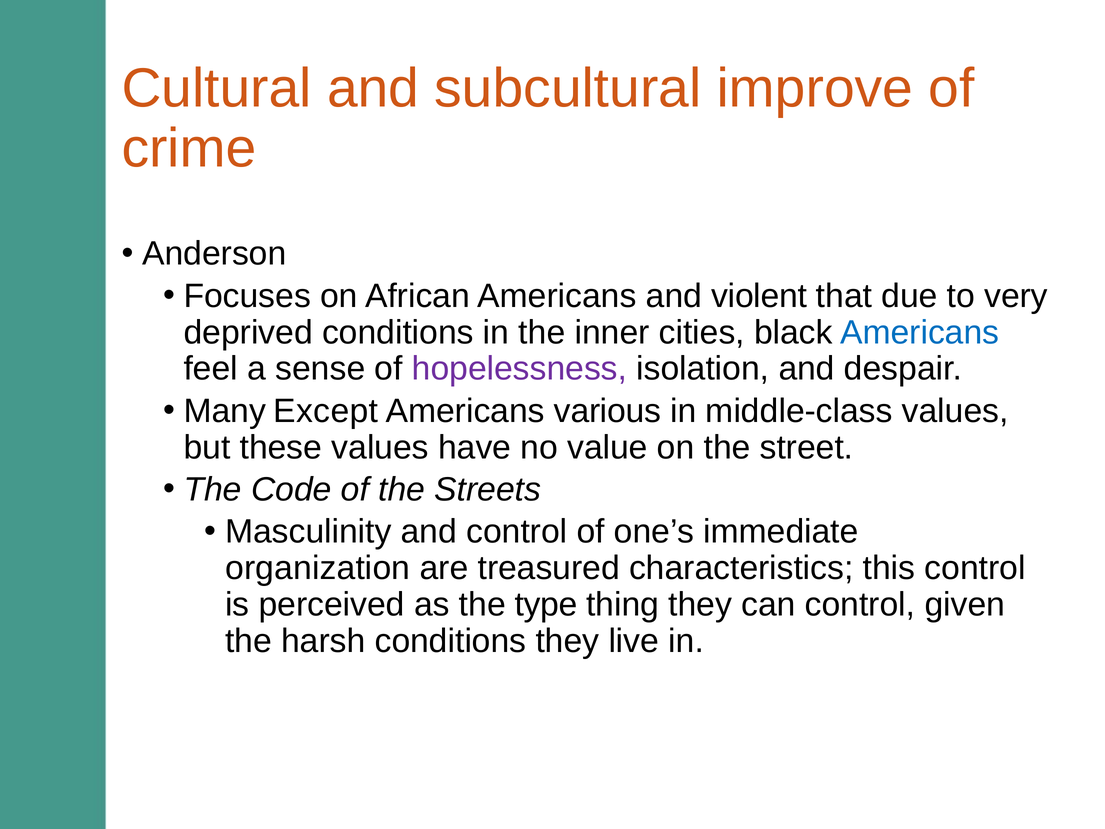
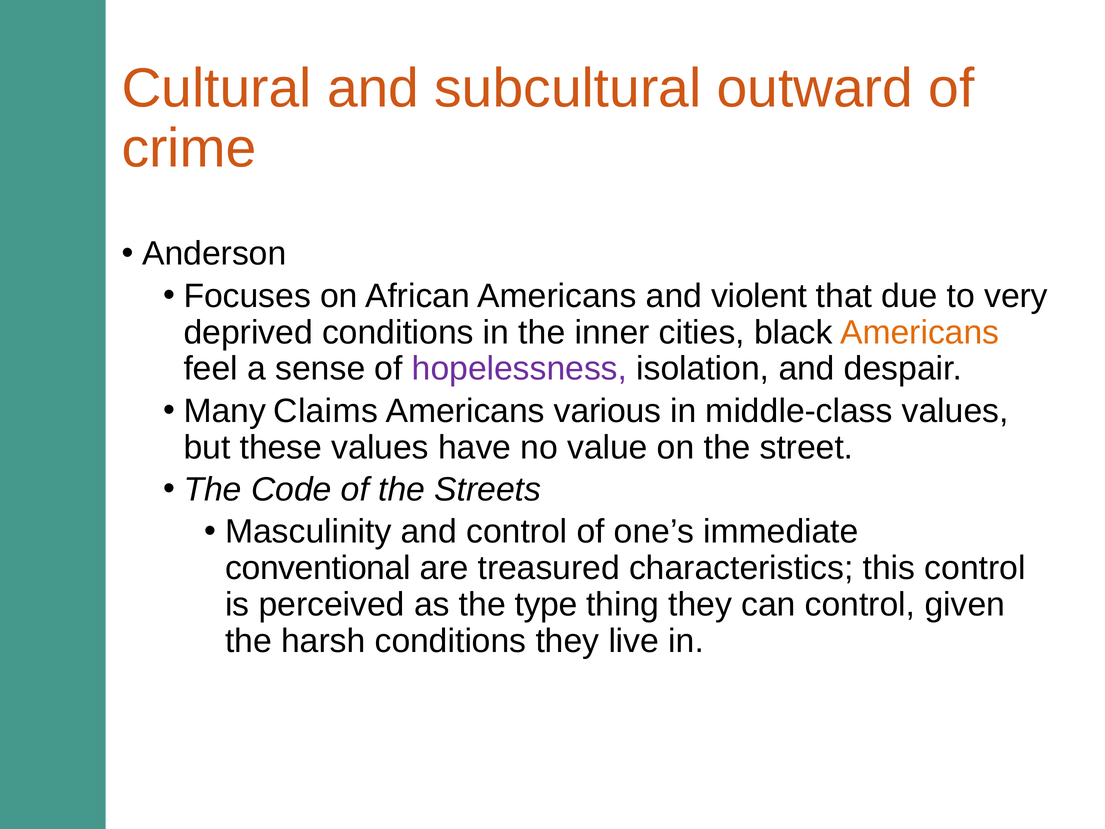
improve: improve -> outward (815, 89)
Americans colour: blue -> orange (920, 332)
Except: Except -> Claims (326, 411)
organization: organization -> conventional (318, 568)
